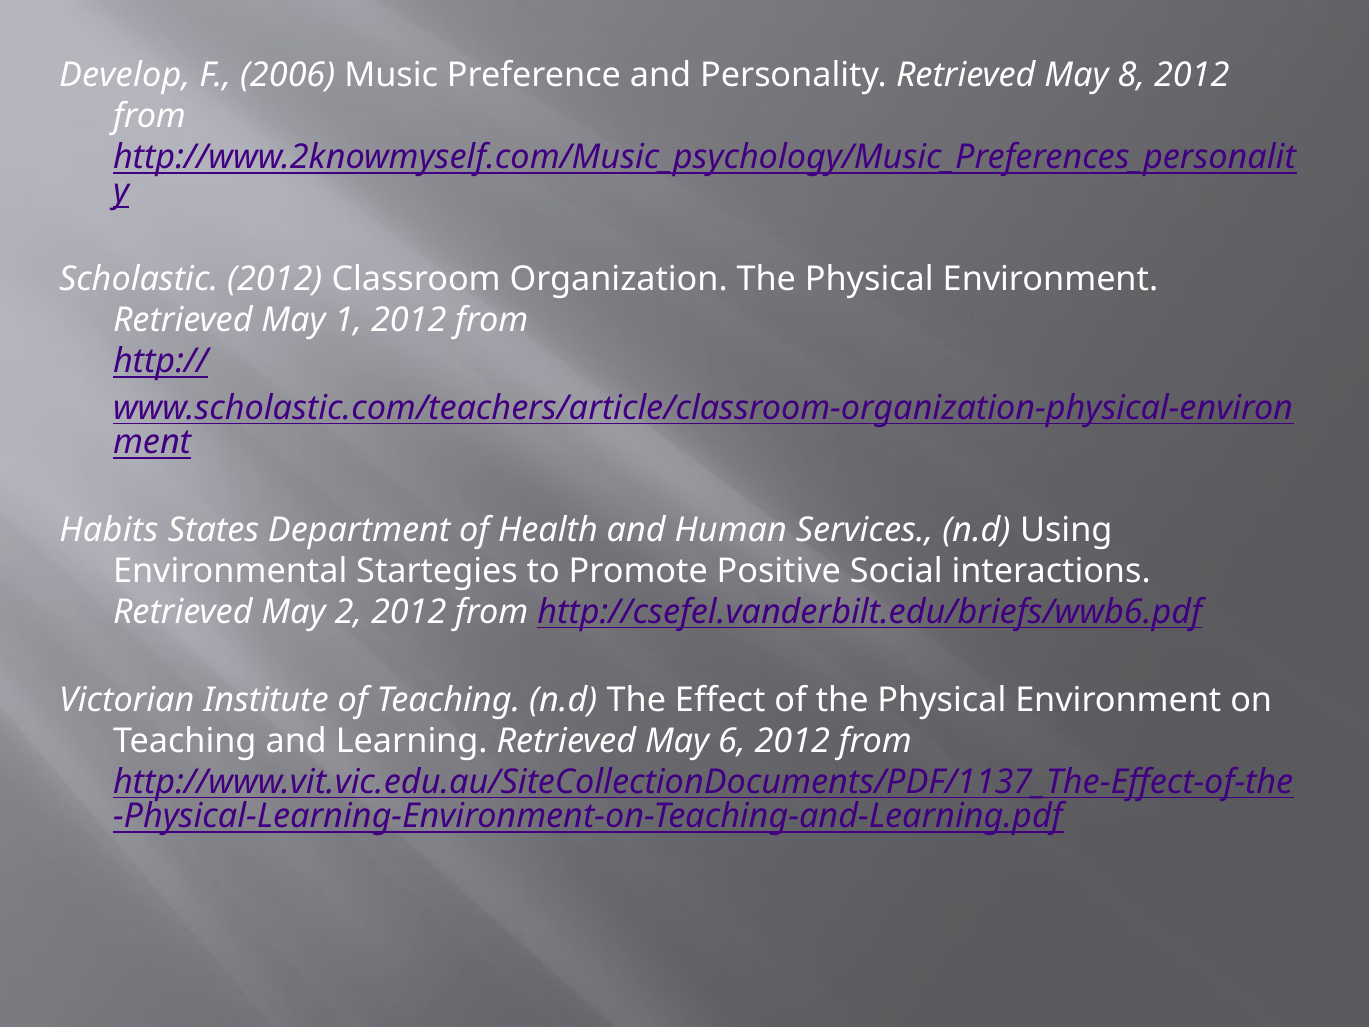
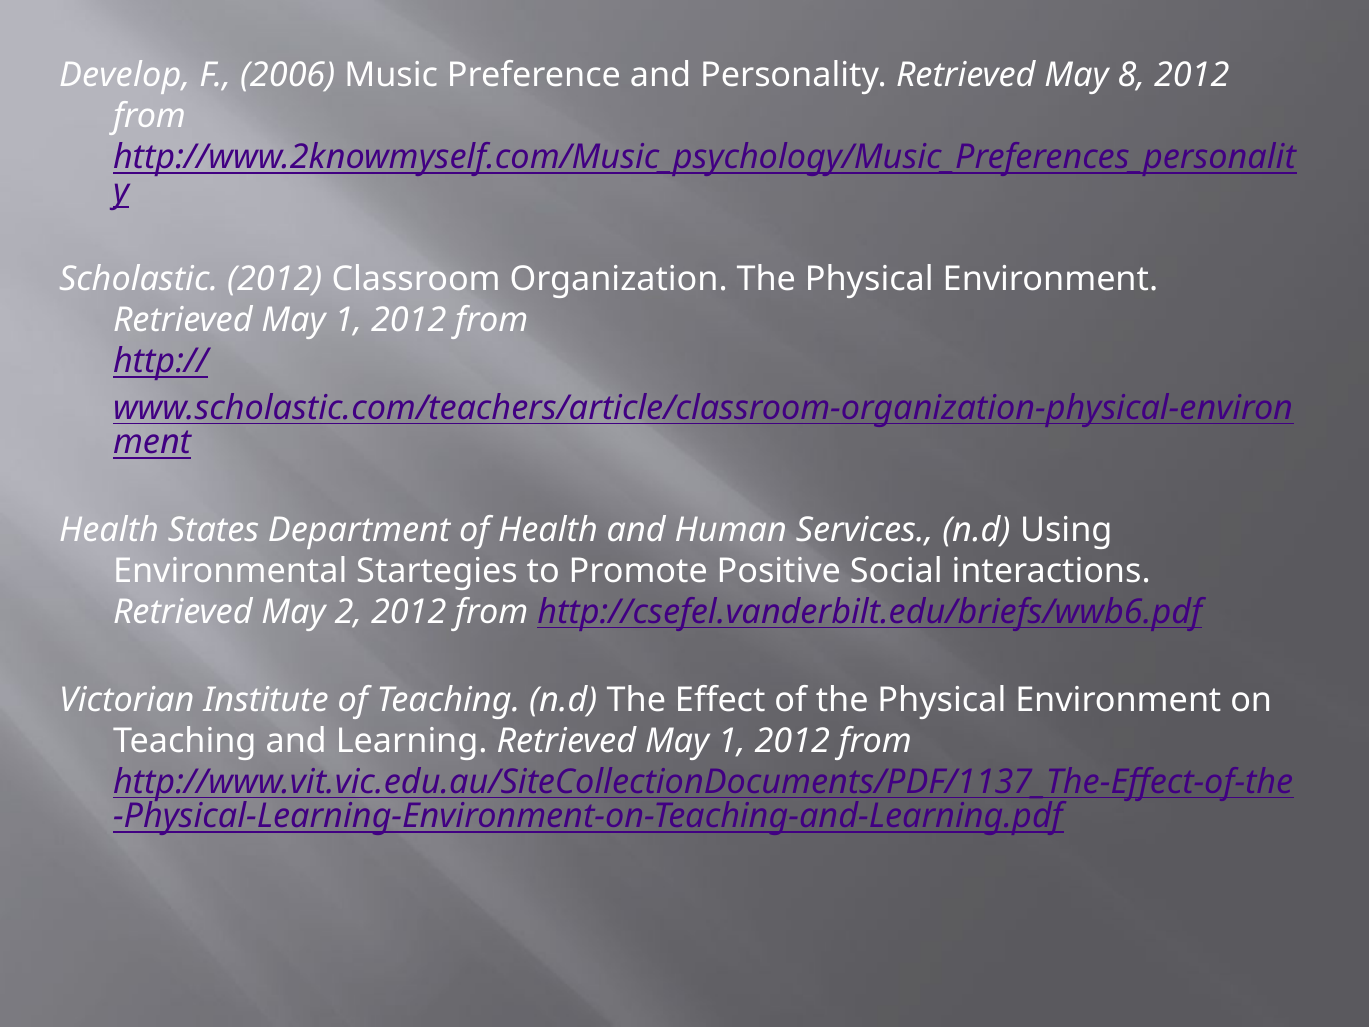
Habits: Habits -> Health (109, 530)
Learning Retrieved May 6: 6 -> 1 (732, 741)
